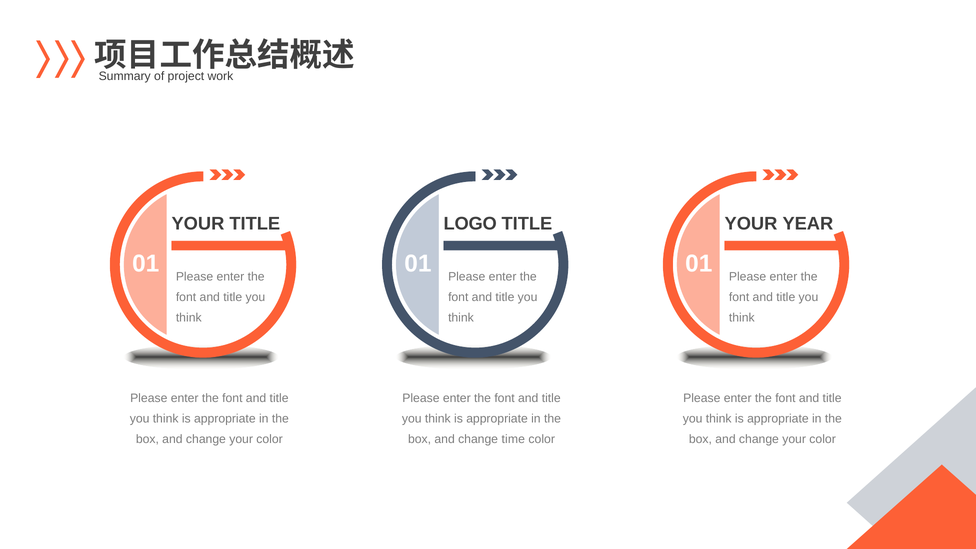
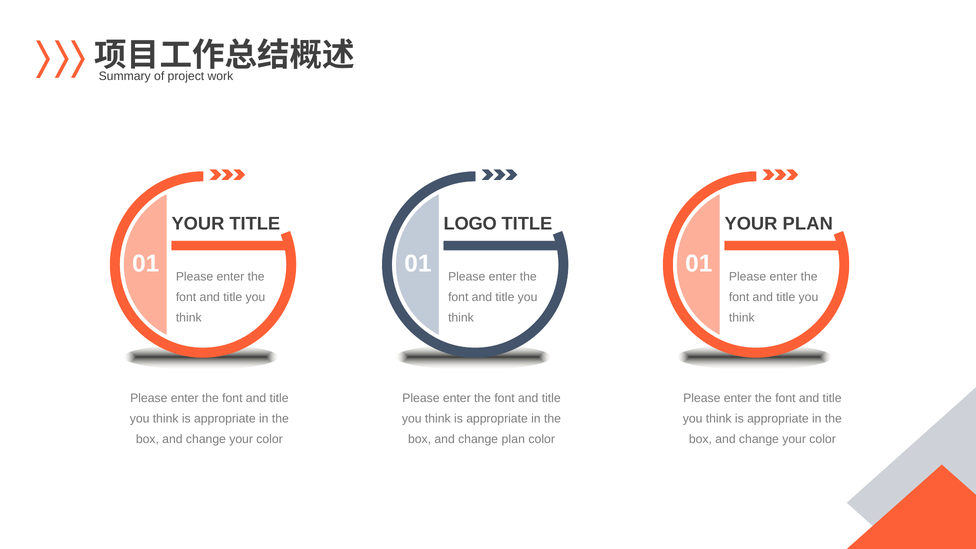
YOUR YEAR: YEAR -> PLAN (808, 224)
change time: time -> plan (513, 439)
